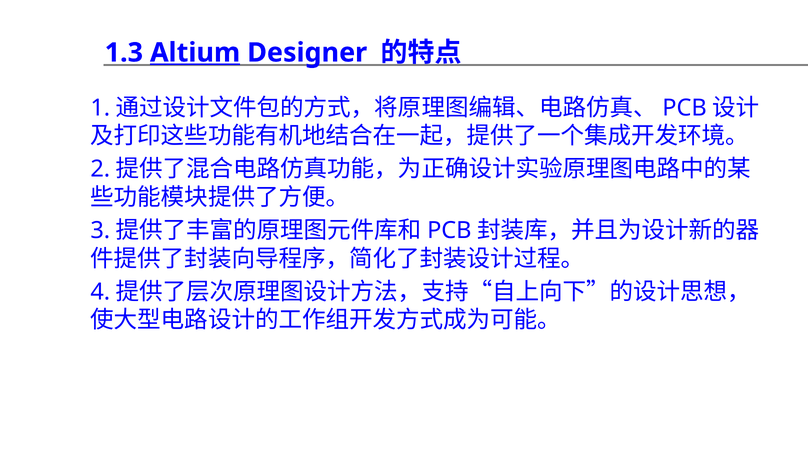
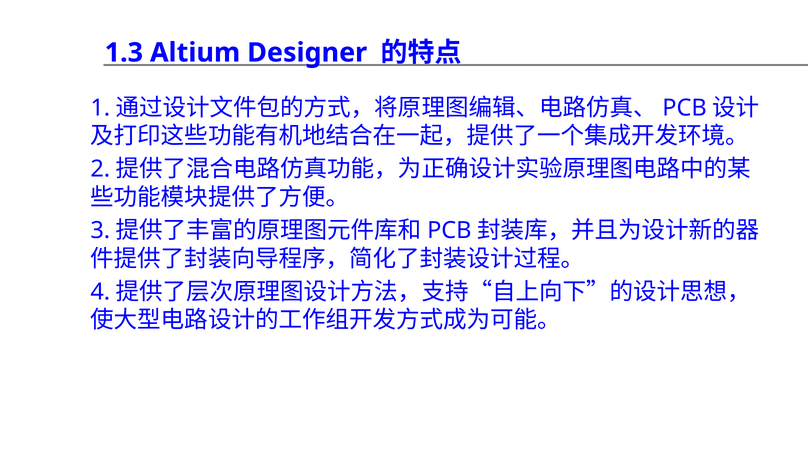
Altium underline: present -> none (195, 53)
